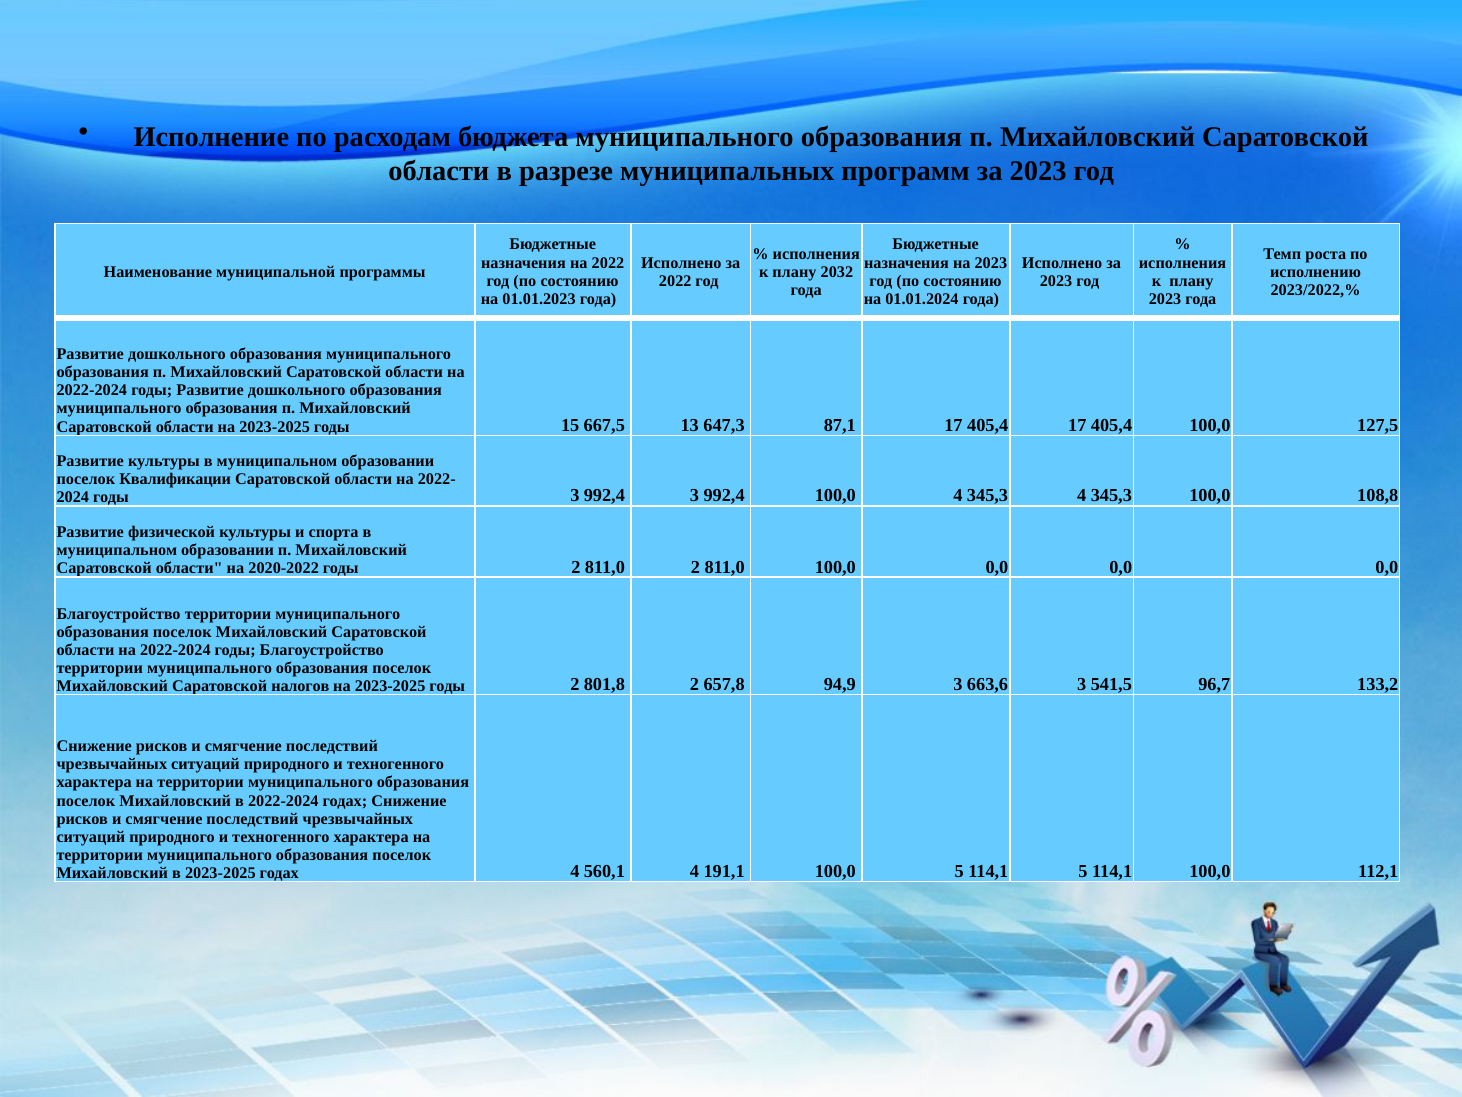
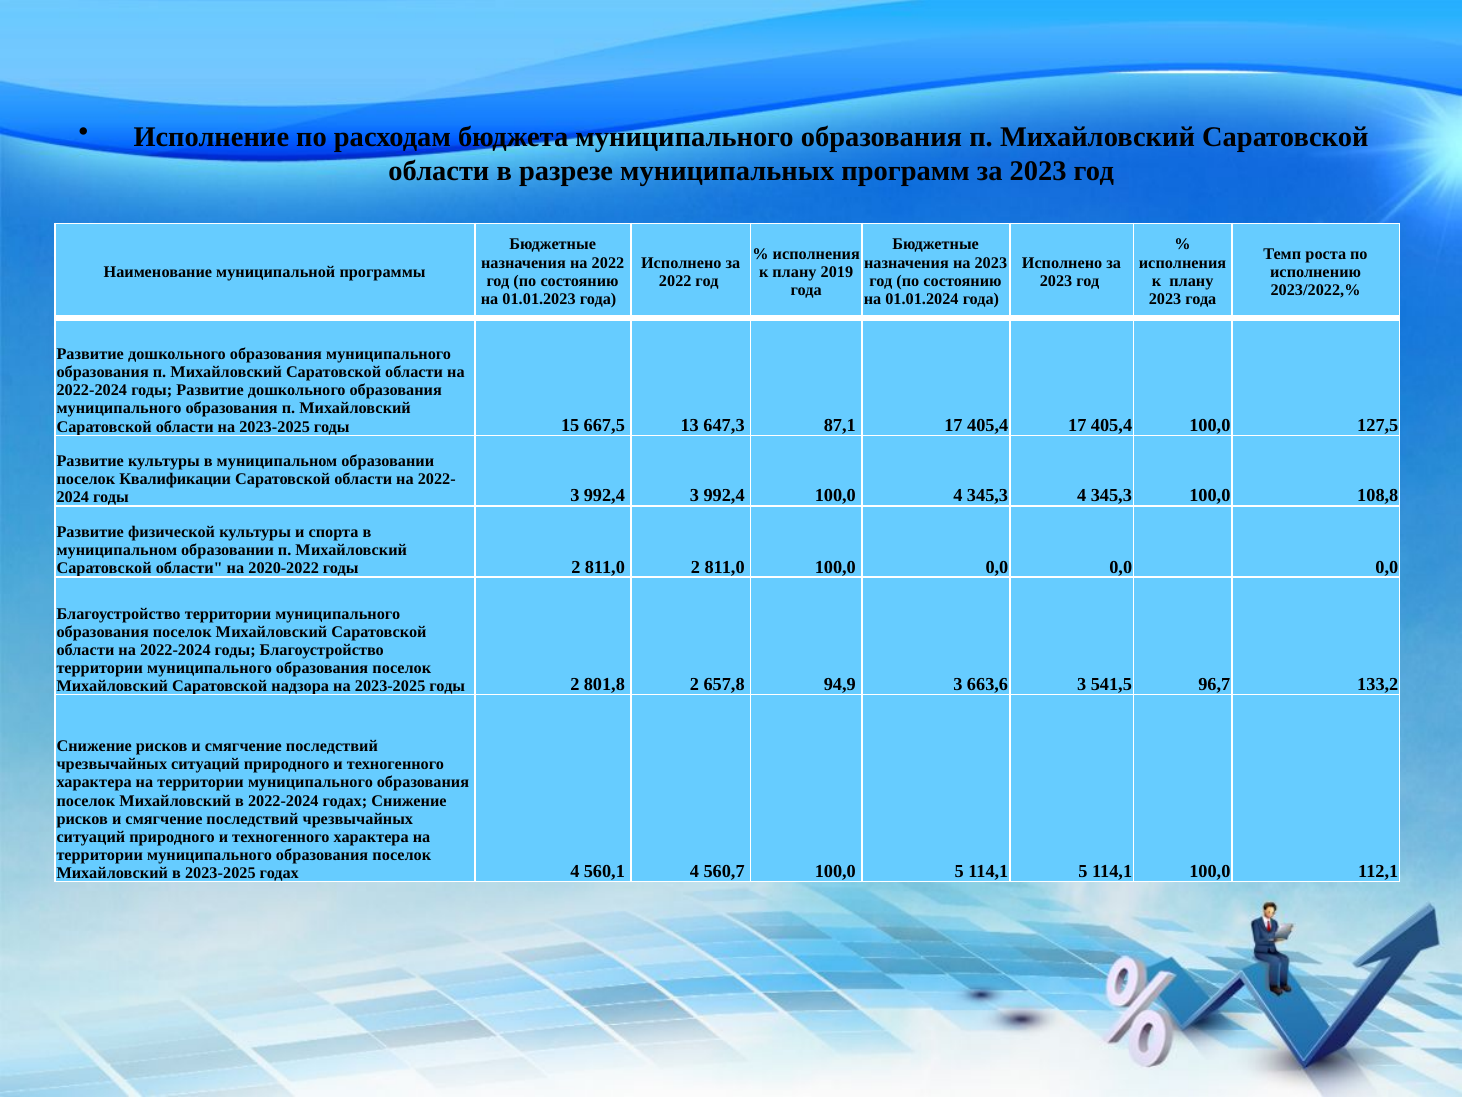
2032: 2032 -> 2019 (837, 272)
налогов: налогов -> надзора (300, 685)
191,1: 191,1 -> 560,7 (724, 871)
